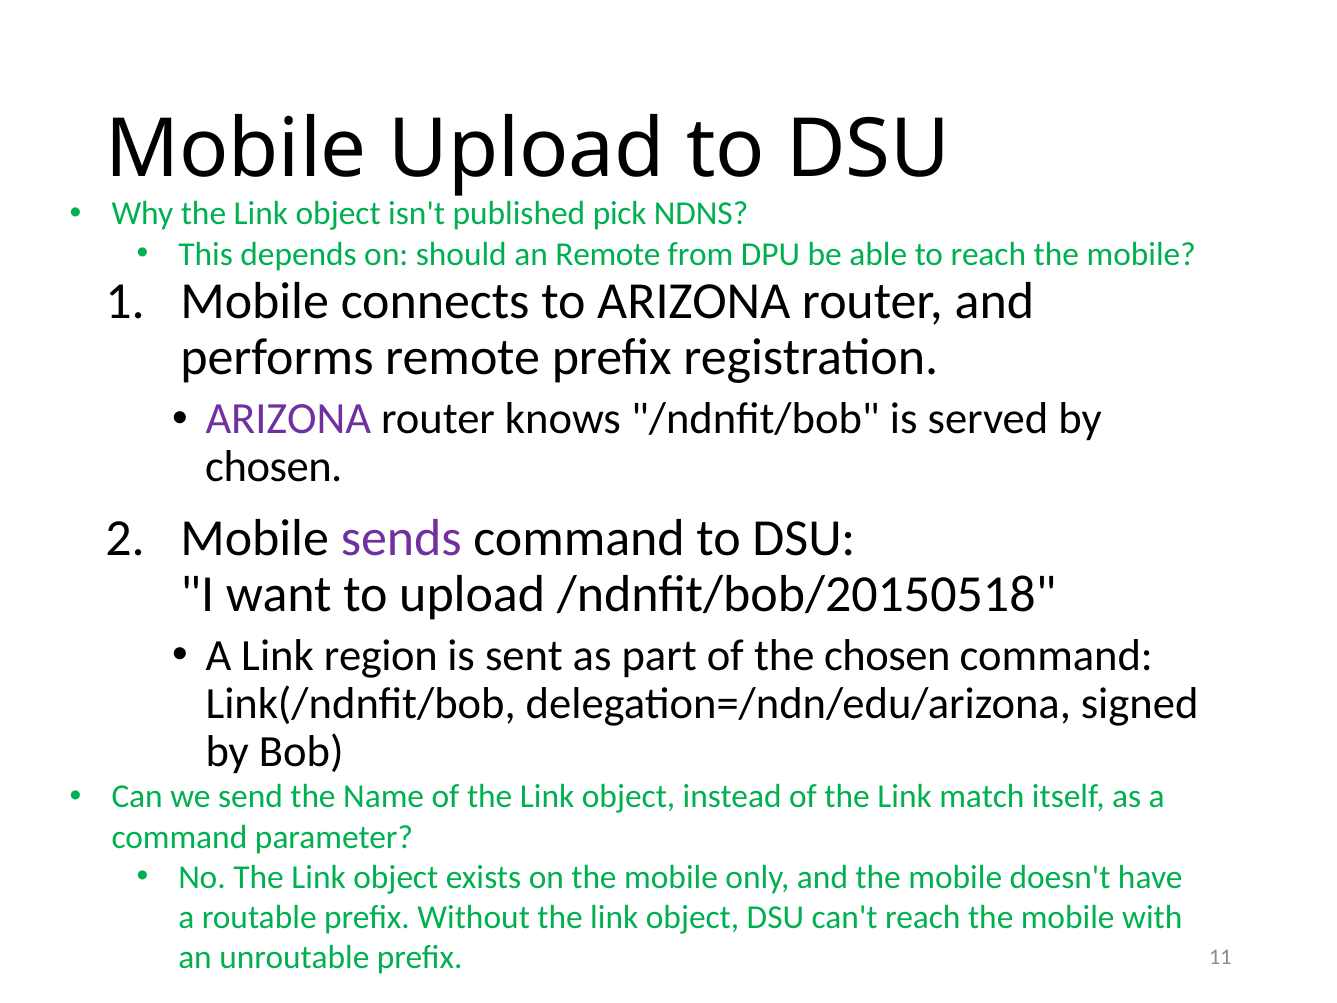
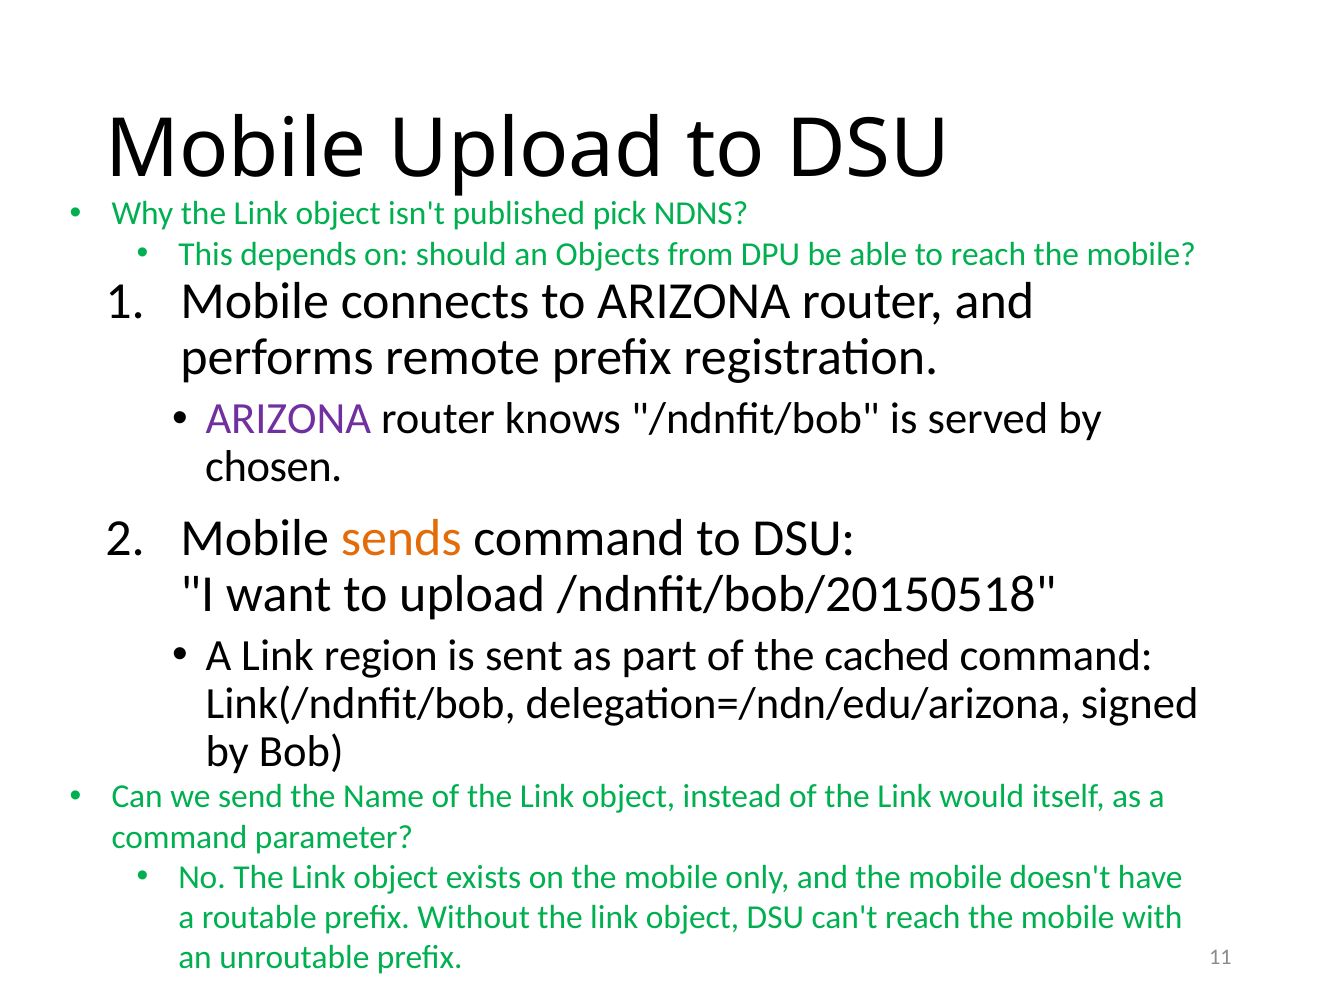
an Remote: Remote -> Objects (608, 254)
sends colour: purple -> orange (401, 538)
the chosen: chosen -> cached (887, 655)
match: match -> would (982, 797)
